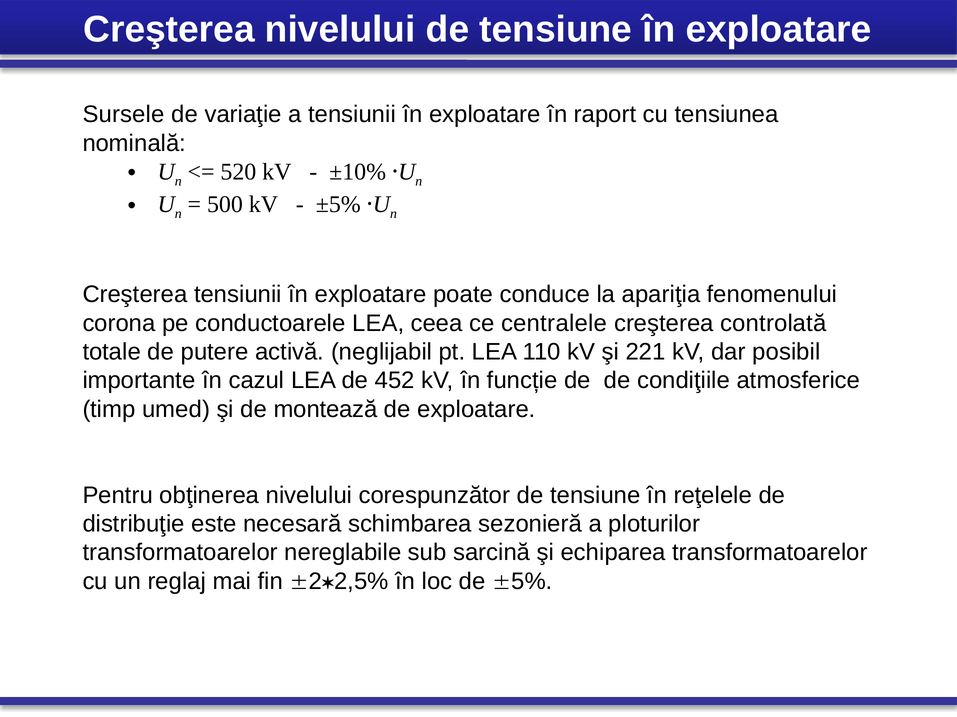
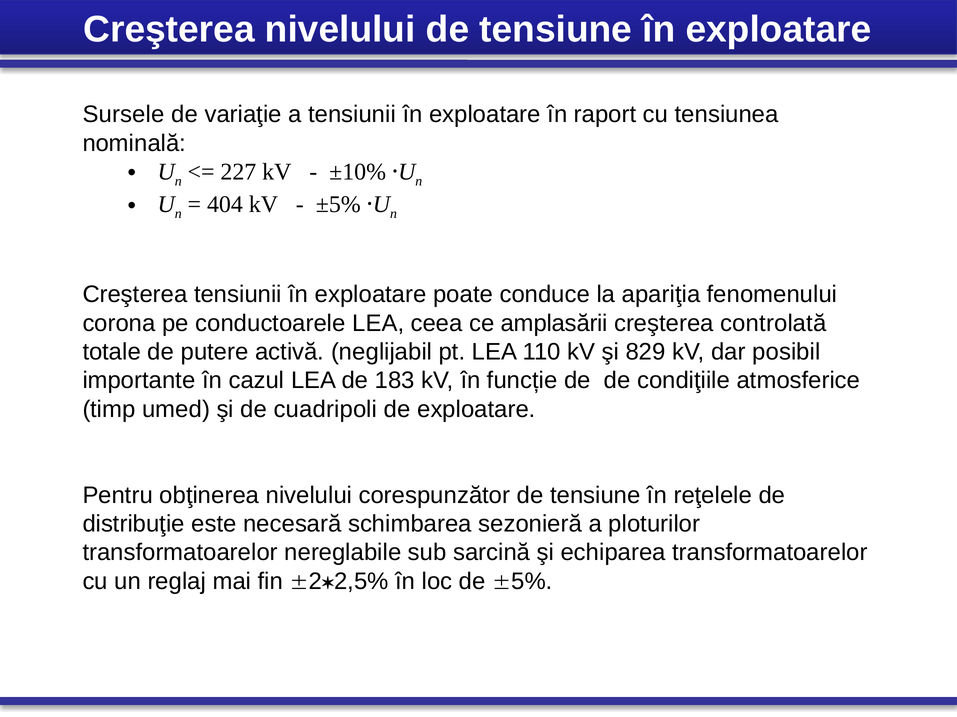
520: 520 -> 227 (238, 172)
500: 500 -> 404 (225, 205)
centralele: centralele -> amplasării (554, 323)
221: 221 -> 829 (646, 352)
452: 452 -> 183 (395, 381)
montează: montează -> cuadripoli (325, 410)
